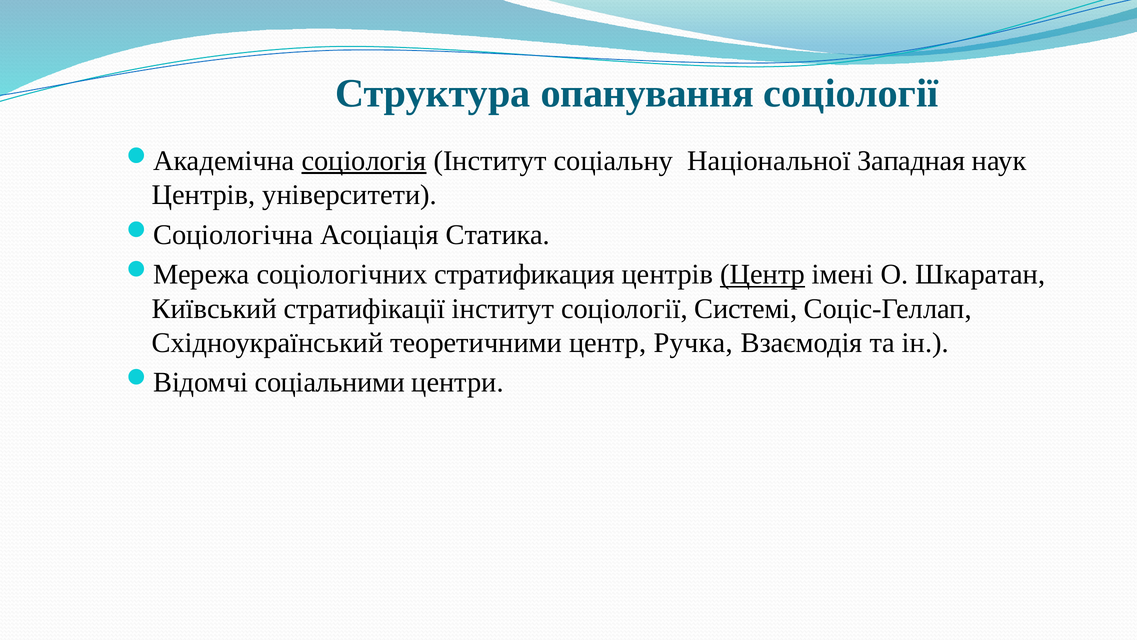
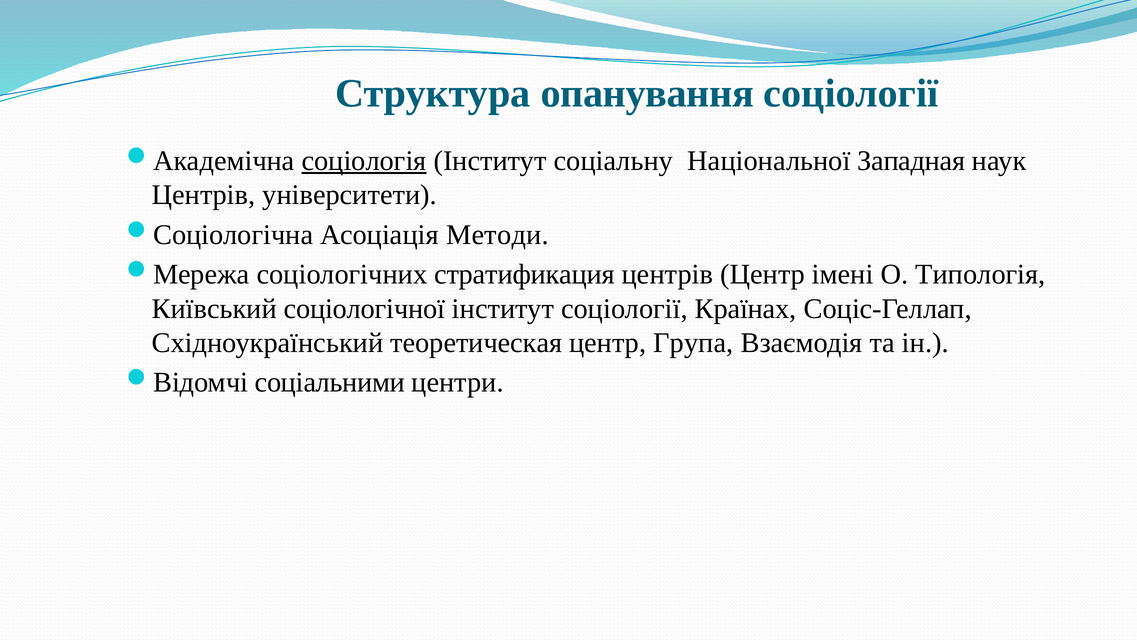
Статика: Статика -> Методи (498, 235)
Центр underline: present -> none (762, 274)
Шкаратан: Шкаратан -> Типологія (980, 274)
стратифікації: стратифікації -> соціологічної (364, 308)
Системі: Системі -> Країнах (746, 308)
теоретичними: теоретичними -> теоретическая (476, 343)
Ручка: Ручка -> Група (693, 343)
